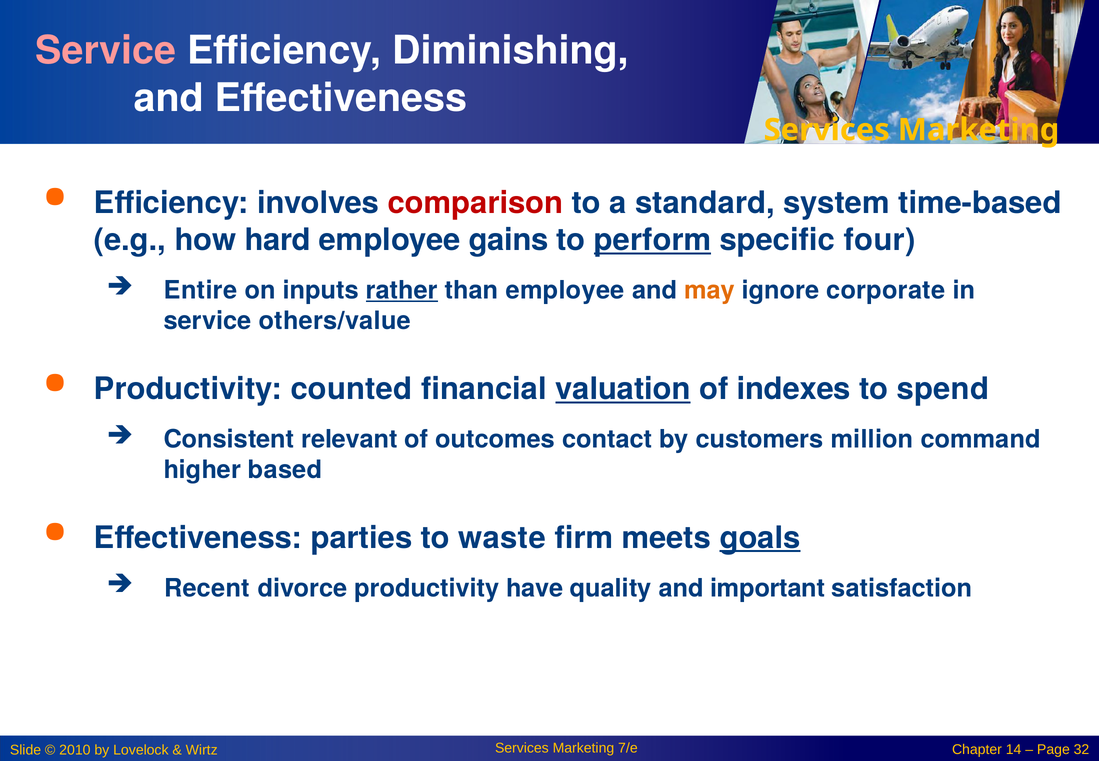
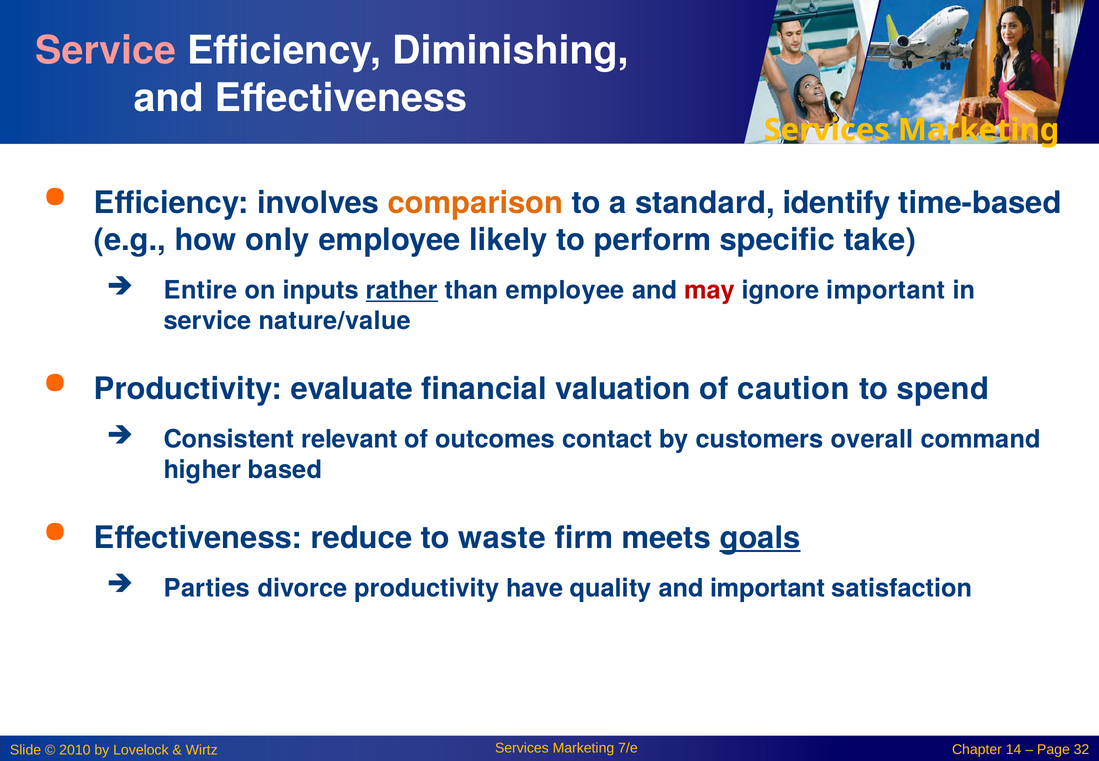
comparison colour: red -> orange (476, 203)
system: system -> identify (837, 203)
hard: hard -> only (277, 240)
gains: gains -> likely (508, 240)
perform underline: present -> none (653, 240)
four: four -> take (880, 240)
may colour: orange -> red (709, 291)
ignore corporate: corporate -> important (886, 291)
others/value: others/value -> nature/value (335, 321)
counted: counted -> evaluate (352, 389)
valuation underline: present -> none (623, 389)
indexes: indexes -> caution (794, 389)
million: million -> overall (872, 439)
parties: parties -> reduce (362, 538)
Recent: Recent -> Parties (207, 588)
